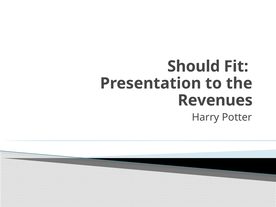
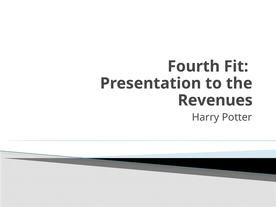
Should: Should -> Fourth (194, 66)
